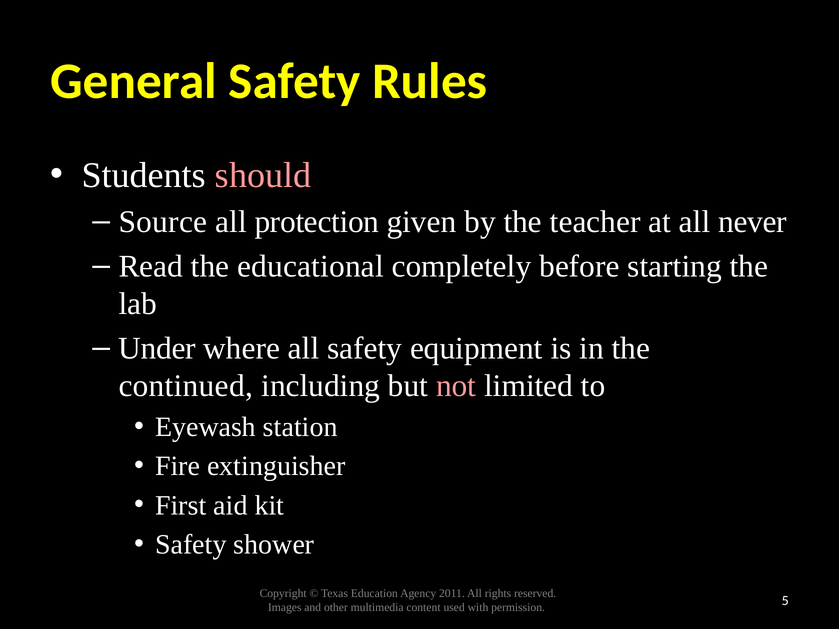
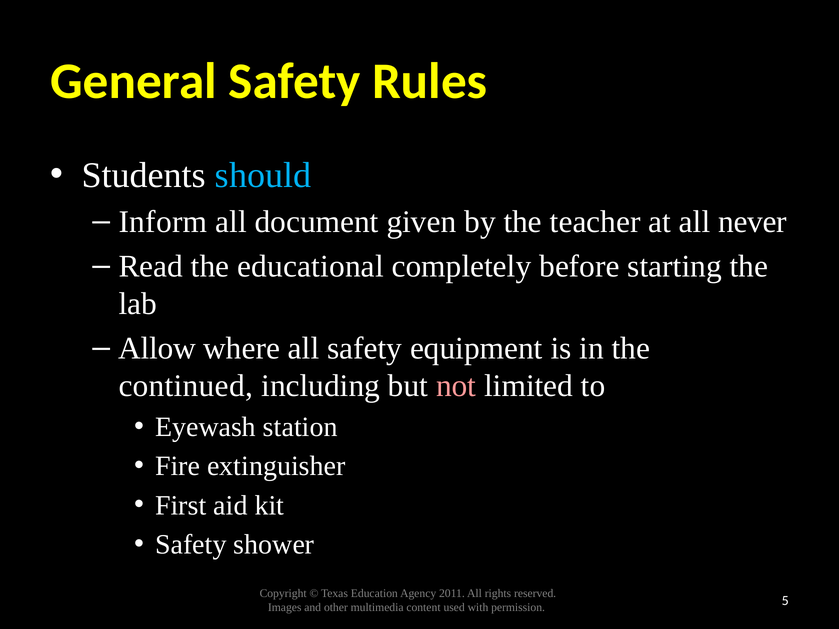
should colour: pink -> light blue (263, 175)
Source: Source -> Inform (163, 222)
protection: protection -> document (317, 222)
Under: Under -> Allow (157, 348)
